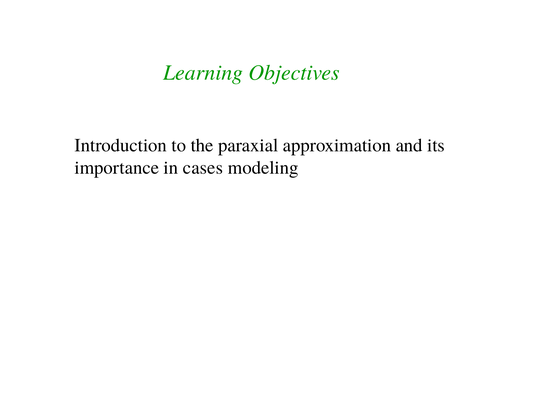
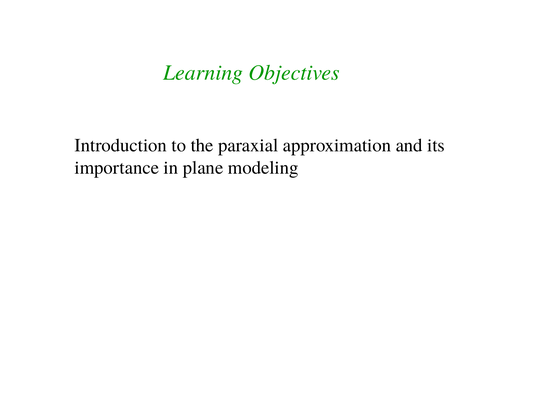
cases: cases -> plane (203, 168)
